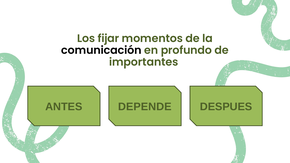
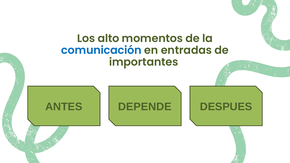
fijar: fijar -> alto (108, 39)
comunicación colour: black -> blue (101, 50)
profundo: profundo -> entradas (186, 50)
